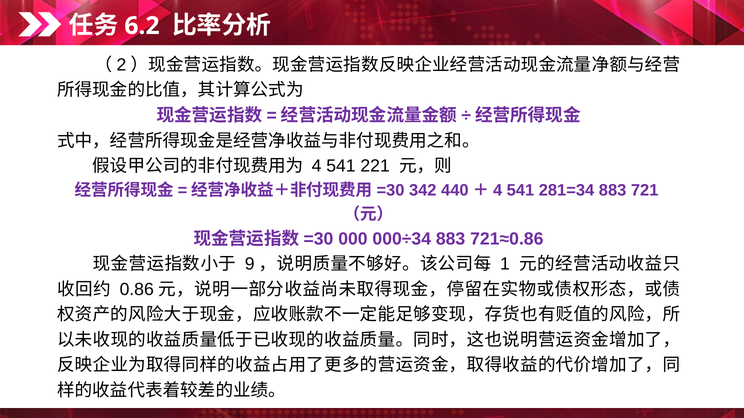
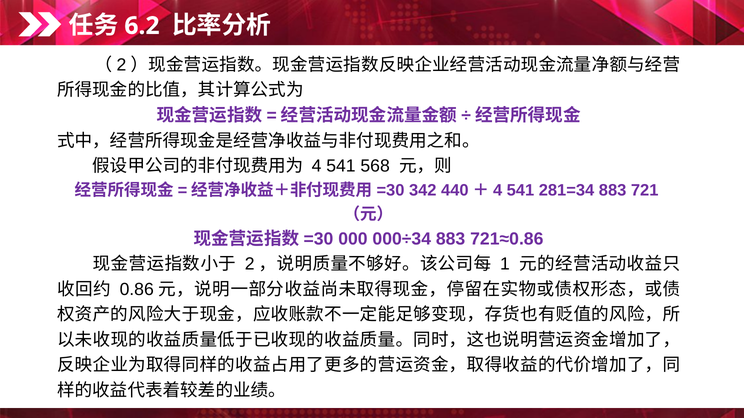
221: 221 -> 568 (375, 166)
9: 9 -> 2 (250, 264)
